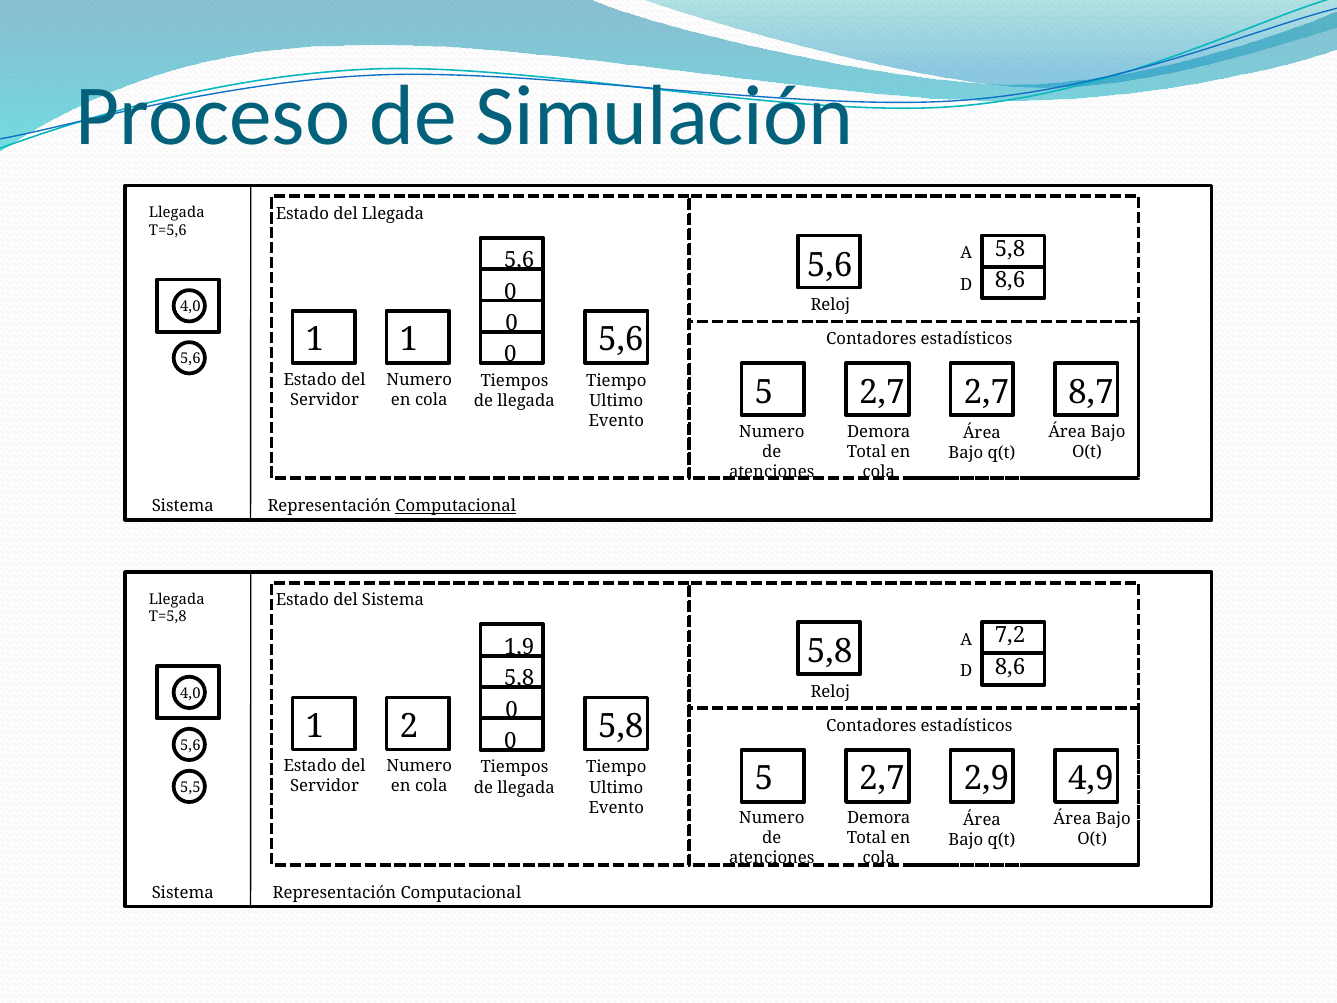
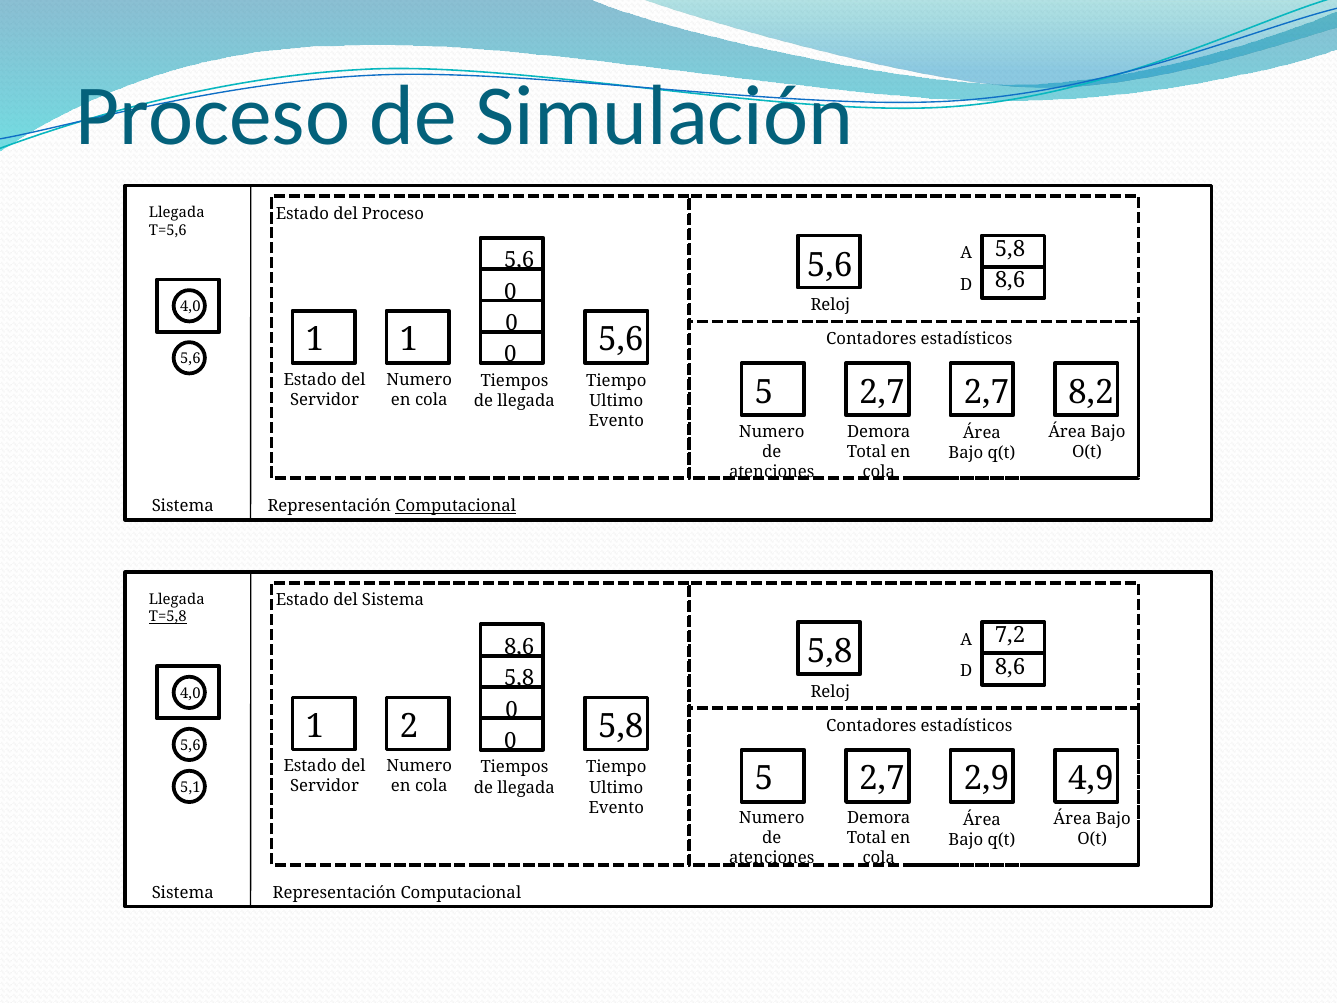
del Llegada: Llegada -> Proceso (393, 214)
8,7: 8,7 -> 8,2 (1091, 392)
T=5,8 underline: none -> present (168, 617)
1,9: 1,9 -> 8,6 (519, 647)
5,5: 5,5 -> 5,1 (190, 787)
